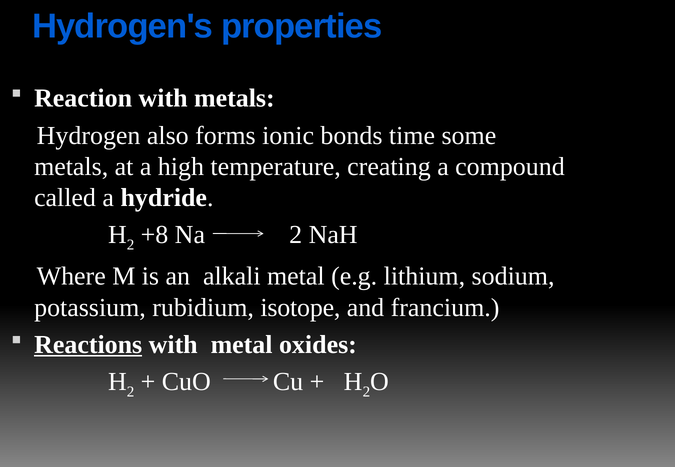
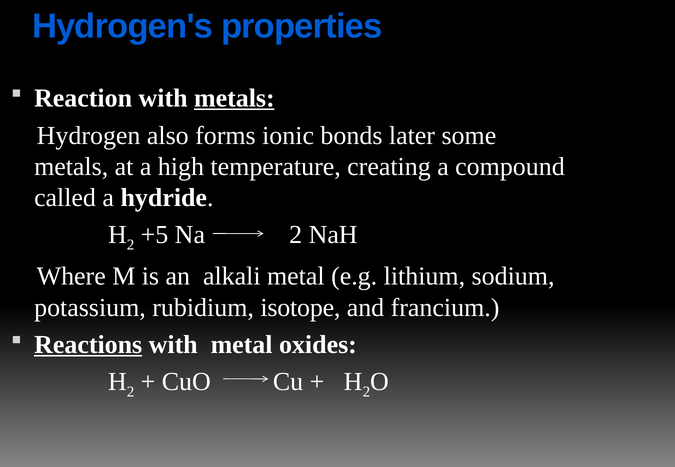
metals underline: none -> present (234, 98)
time: time -> later (412, 136)
+8: +8 -> +5 (155, 235)
